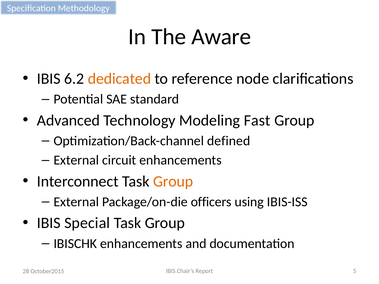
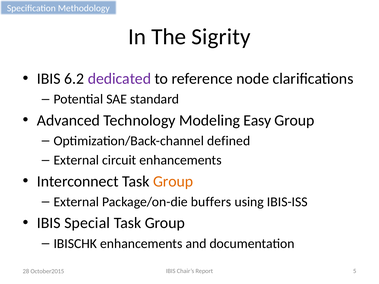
Aware: Aware -> Sigrity (221, 37)
dedicated colour: orange -> purple (119, 79)
Fast: Fast -> Easy (257, 120)
officers: officers -> buffers (211, 202)
